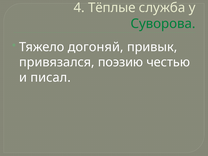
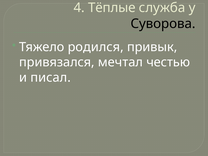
Суворова colour: green -> black (163, 24)
догоняй: догоняй -> родился (96, 47)
поэзию: поэзию -> мечтал (120, 62)
